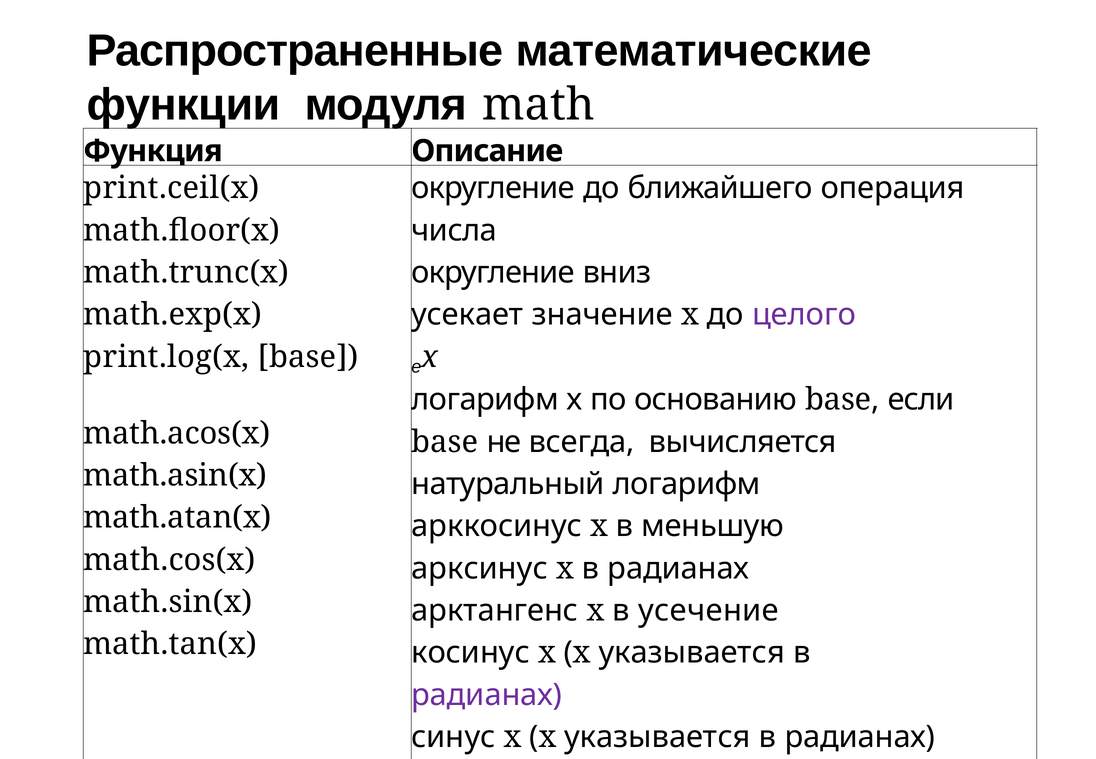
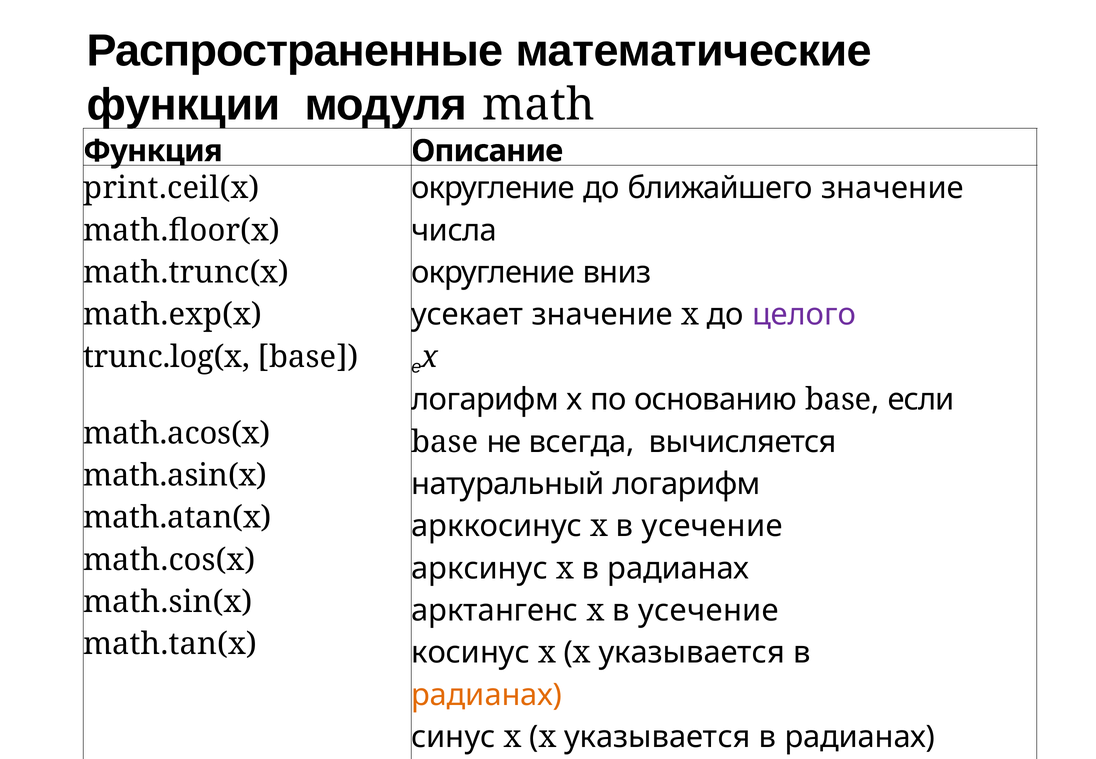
ближайшего операция: операция -> значение (893, 188)
print.log(x: print.log(x -> trunc.log(x (166, 357)
арккосинус x в меньшую: меньшую -> усечение (712, 526)
радианах colour: purple -> orange (487, 695)
